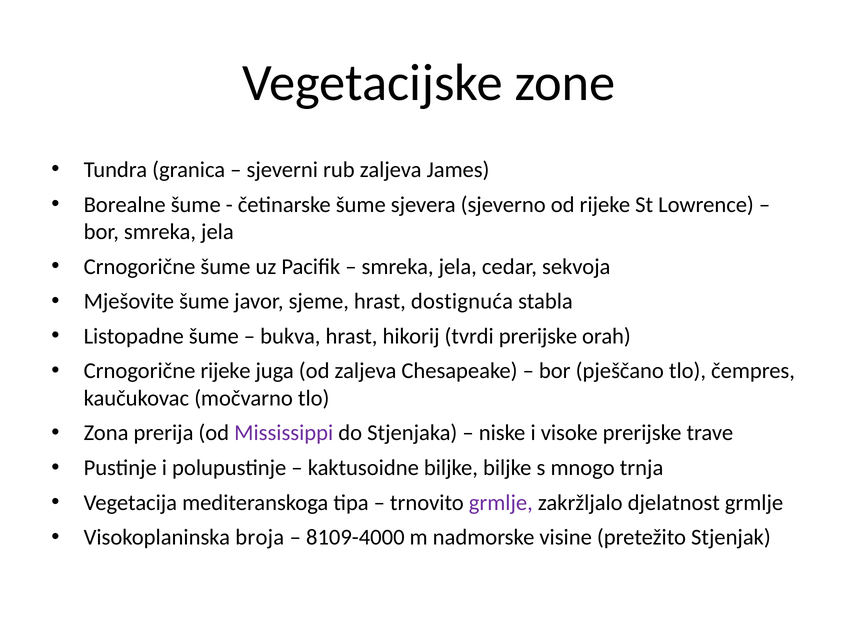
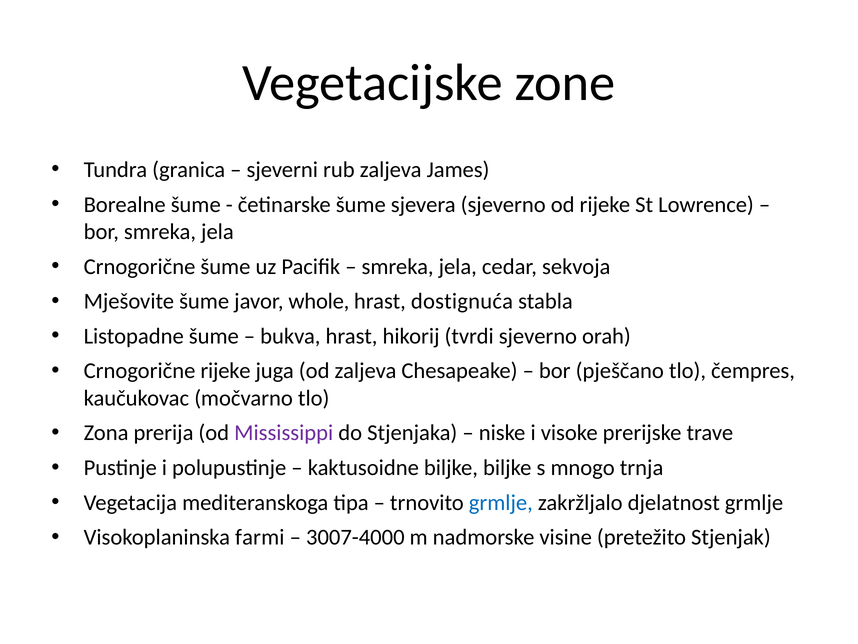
sjeme: sjeme -> whole (319, 301)
tvrdi prerijske: prerijske -> sjeverno (538, 336)
grmlje colour: purple -> blue (501, 502)
broja: broja -> farmi (260, 537)
8109-4000: 8109-4000 -> 3007-4000 (355, 537)
